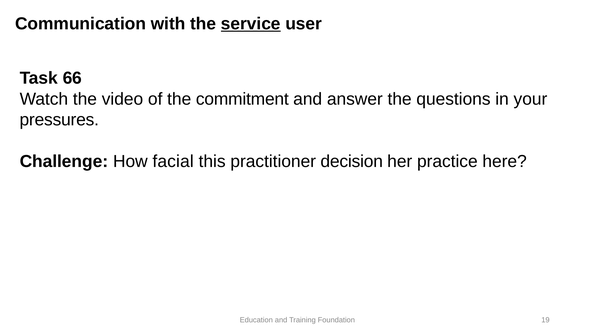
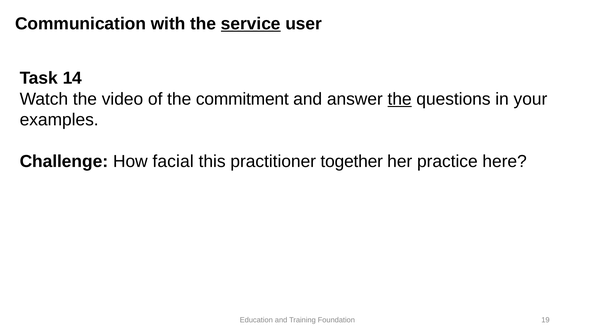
66: 66 -> 14 (72, 78)
the underline: none -> present (400, 99)
pressures: pressures -> examples (59, 120)
decision: decision -> together (352, 161)
